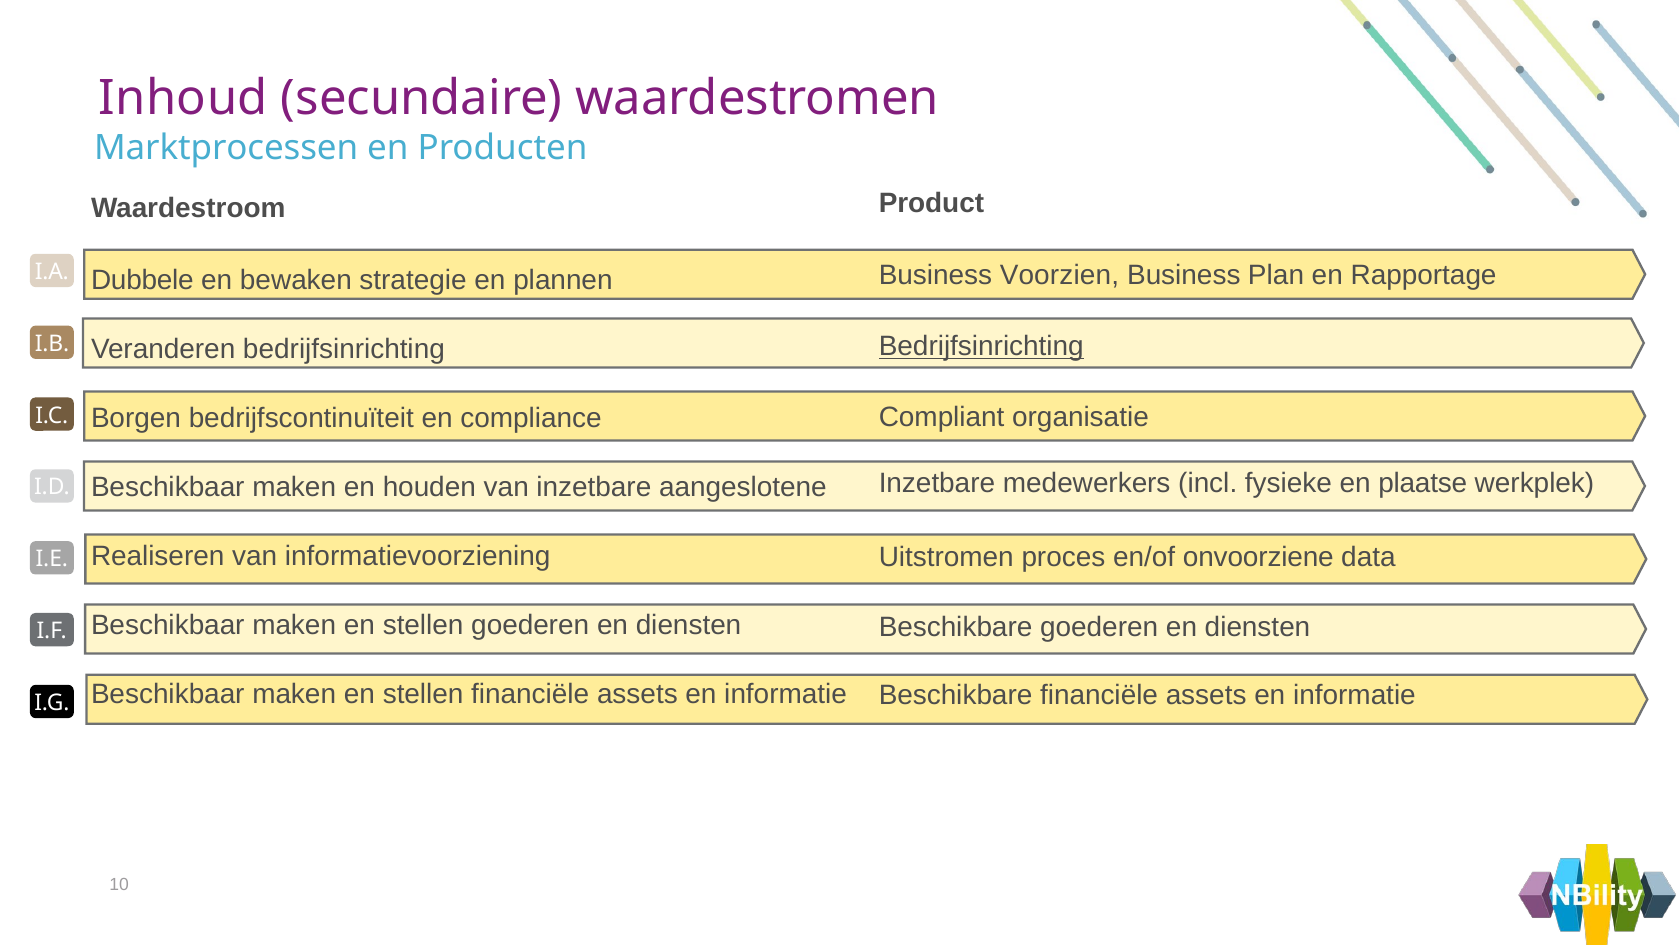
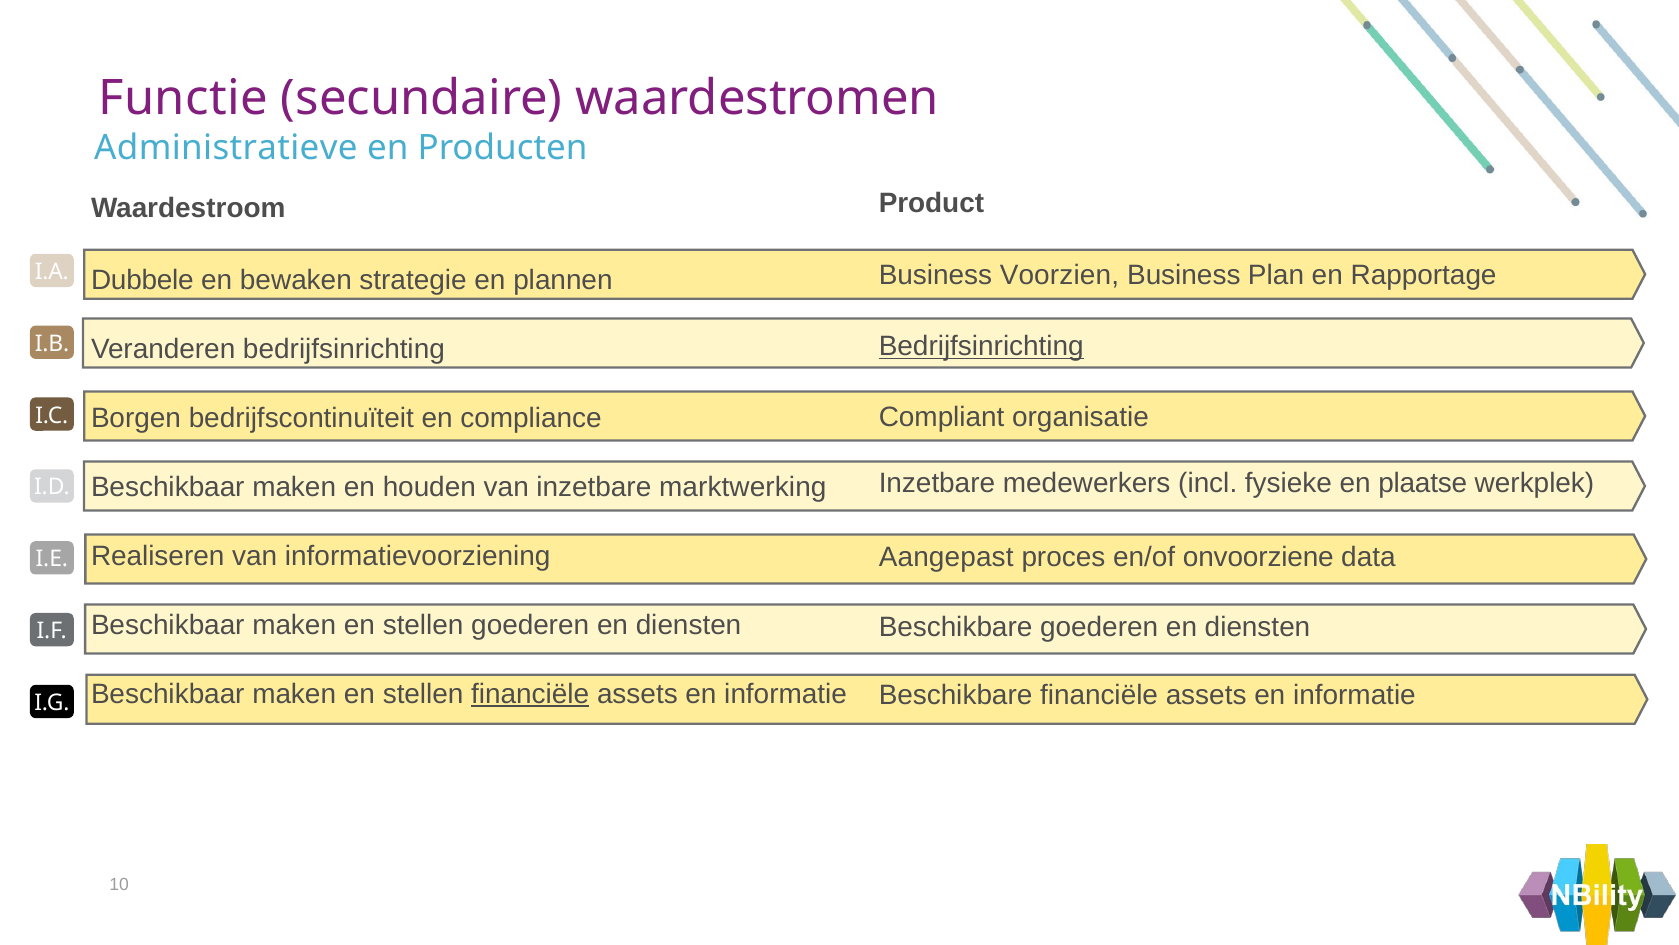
Inhoud: Inhoud -> Functie (183, 99)
Marktprocessen: Marktprocessen -> Administratieve (226, 148)
aangeslotene: aangeslotene -> marktwerking (743, 487)
Uitstromen: Uitstromen -> Aangepast (946, 557)
financiële underline: none -> present (530, 694)
